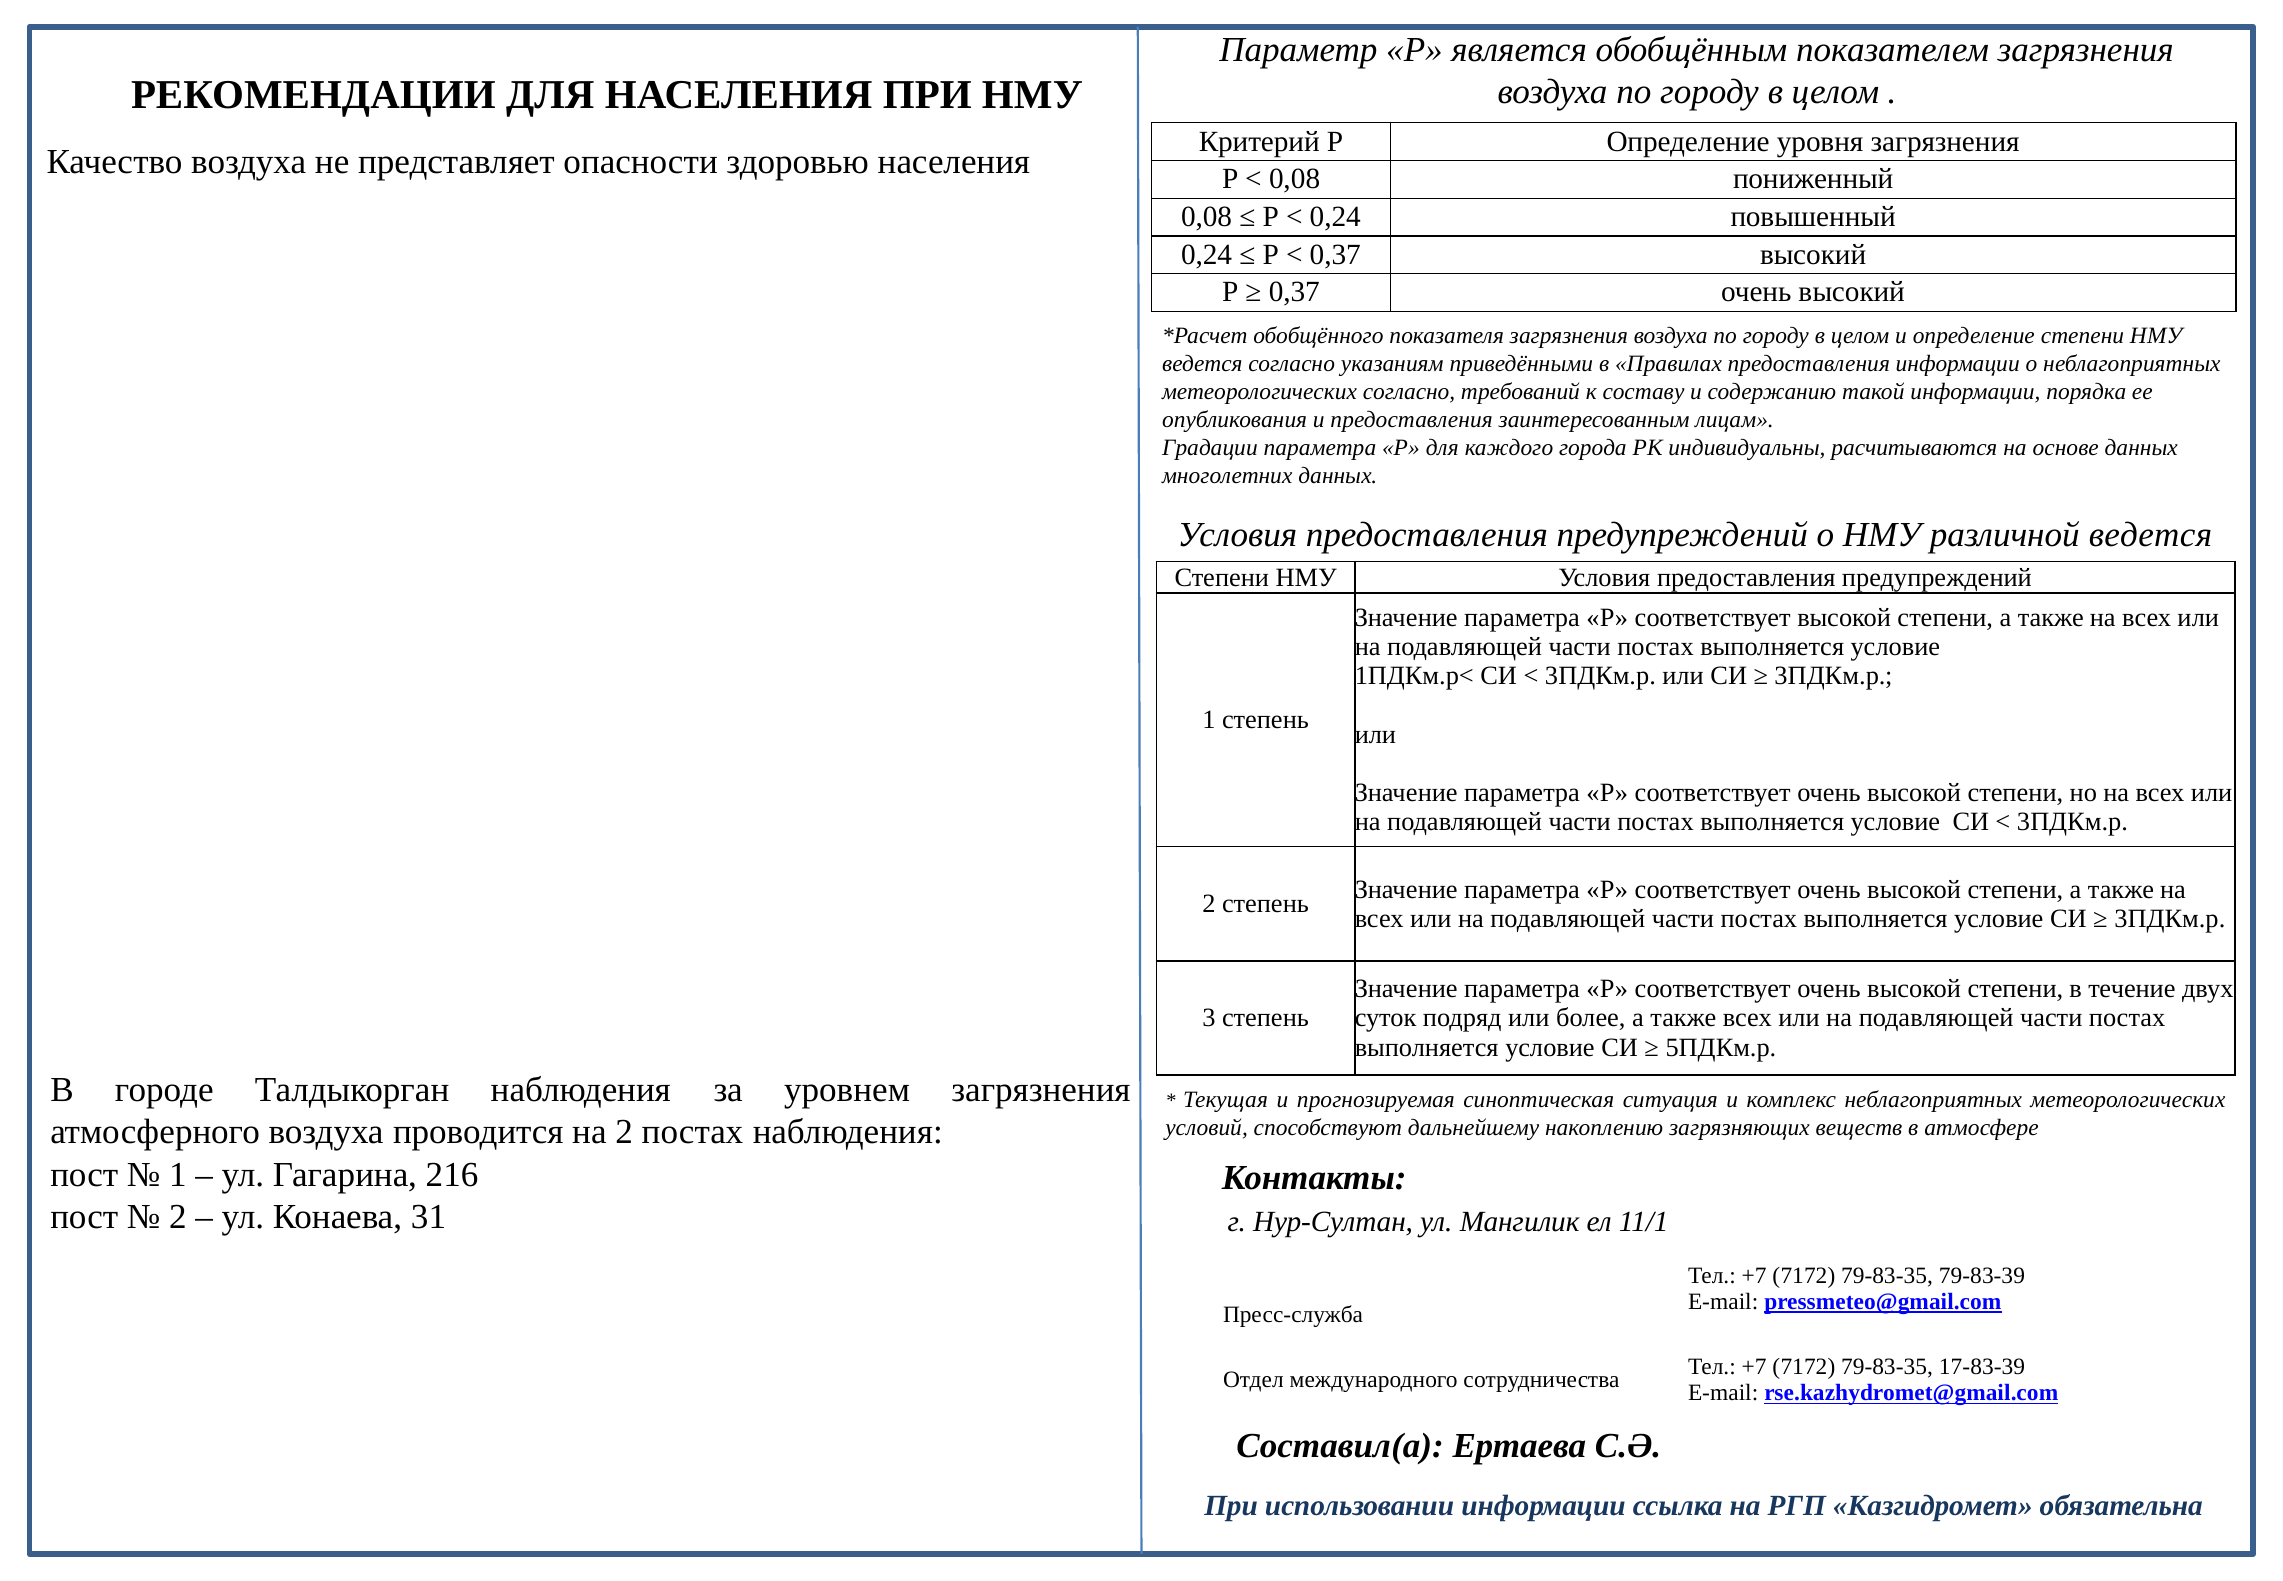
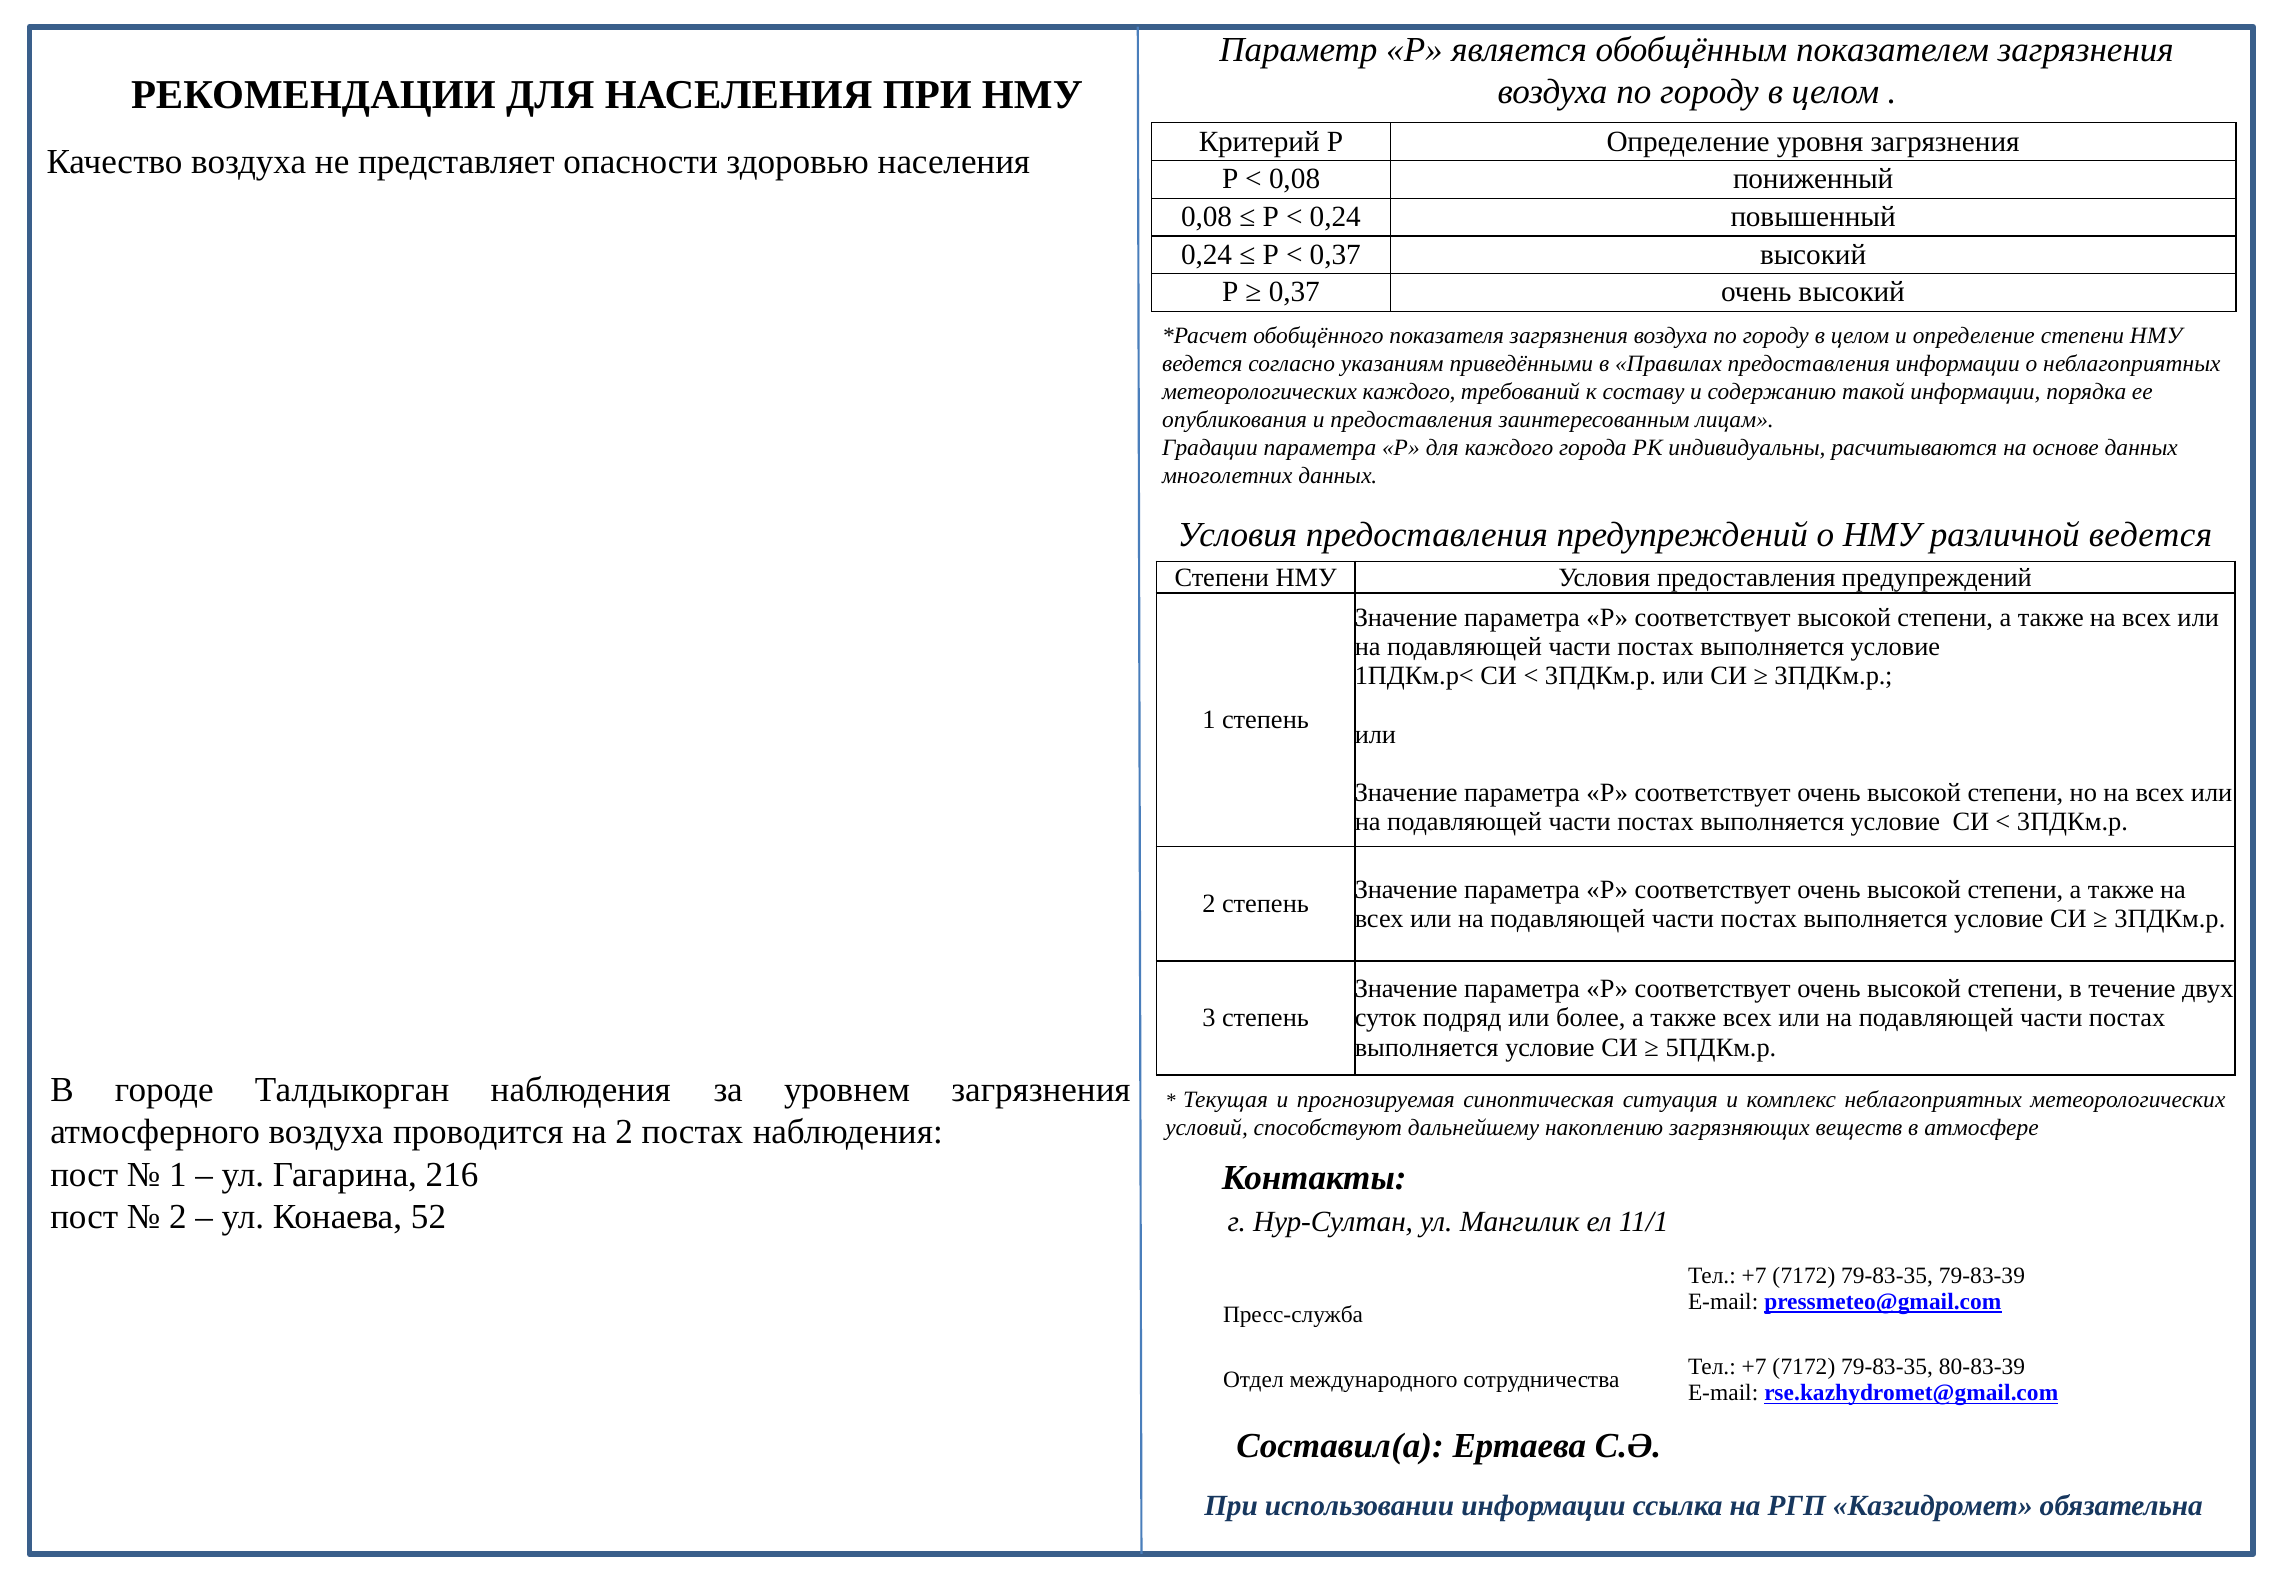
метеорологических согласно: согласно -> каждого (1409, 391)
31: 31 -> 52 (429, 1216)
17-83-39: 17-83-39 -> 80-83-39 (1982, 1366)
